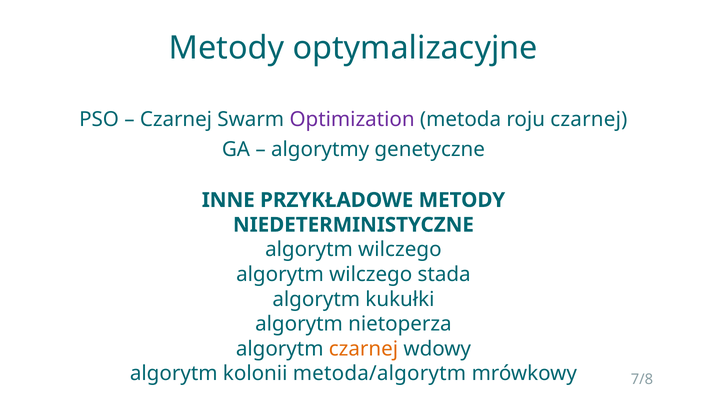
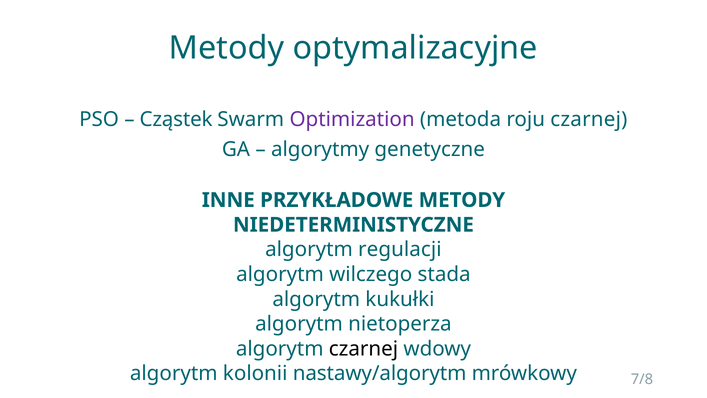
Czarnej: Czarnej -> Cząstek (176, 119)
wilczego: wilczego -> regulacji (400, 249)
czarnej colour: orange -> black (363, 348)
metoda/algorytm: metoda/algorytm -> nastawy/algorytm (380, 373)
